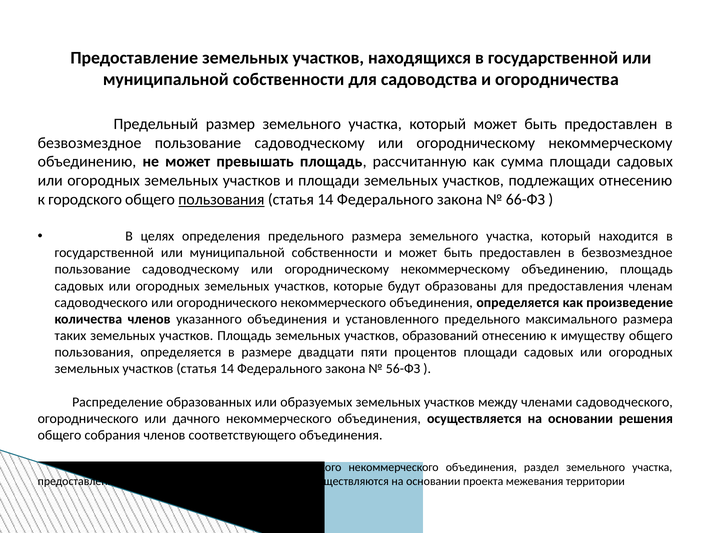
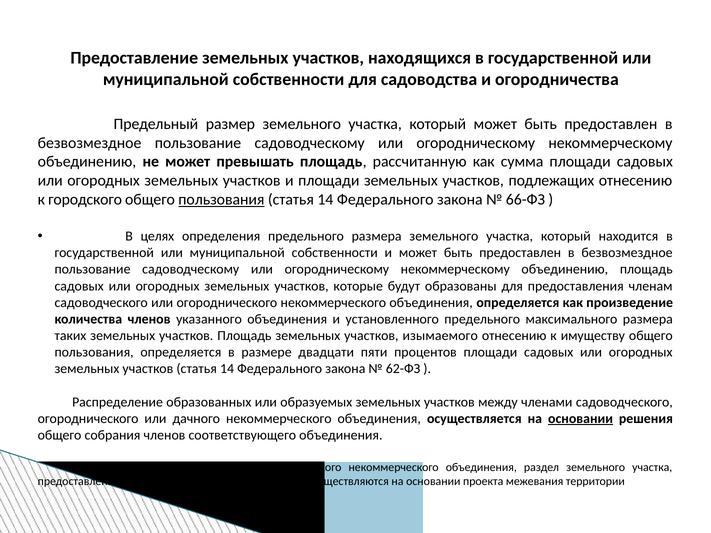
образований: образований -> изымаемого (440, 336)
56-ФЗ: 56-ФЗ -> 62-ФЗ (403, 369)
основании underline: none -> present (581, 419)
